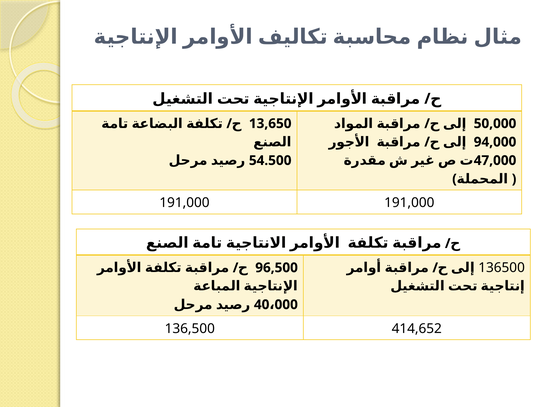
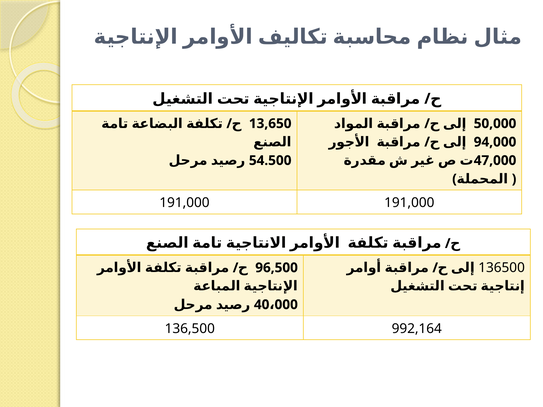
414,652: 414,652 -> 992,164 (417, 329)
